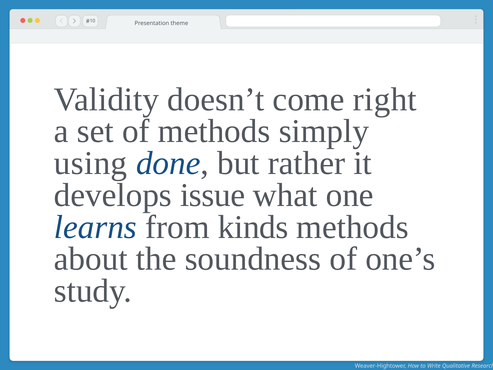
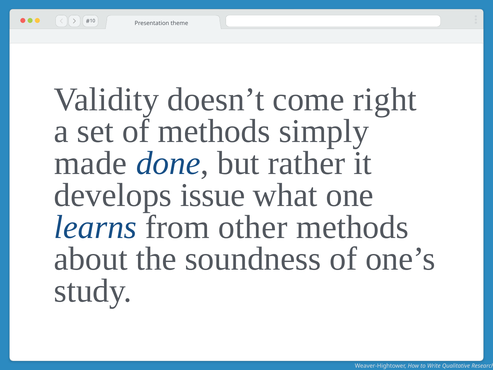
using: using -> made (91, 163)
kinds: kinds -> other (253, 227)
